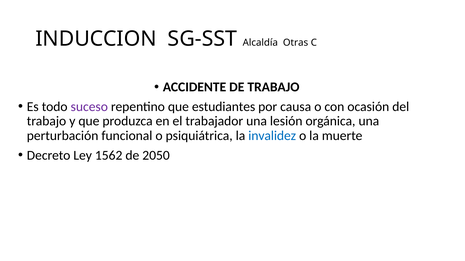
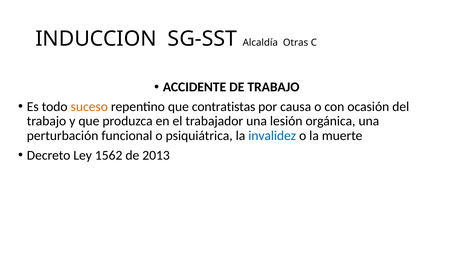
suceso colour: purple -> orange (89, 107)
estudiantes: estudiantes -> contratistas (224, 107)
2050: 2050 -> 2013 (156, 156)
